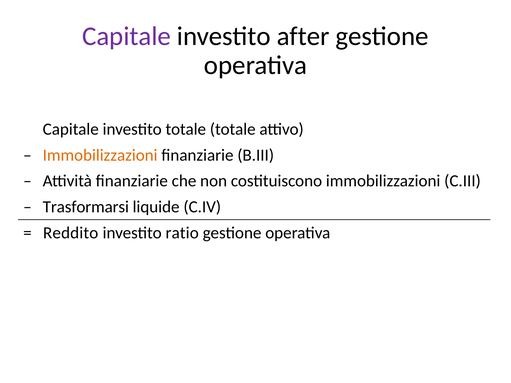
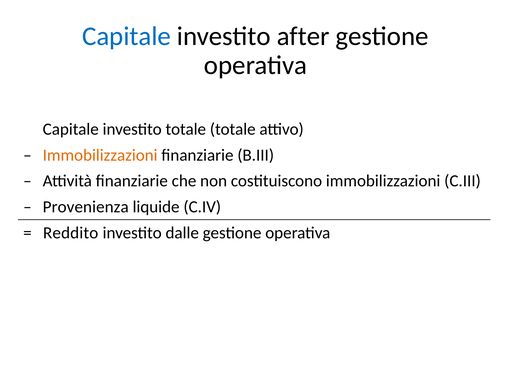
Capitale colour: purple -> blue (127, 36)
Trasformarsi: Trasformarsi -> Provenienza (86, 207)
ratio: ratio -> dalle (182, 233)
